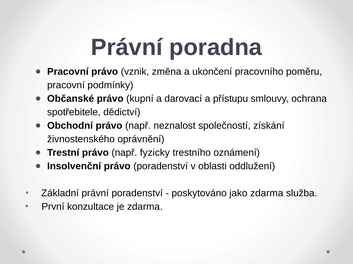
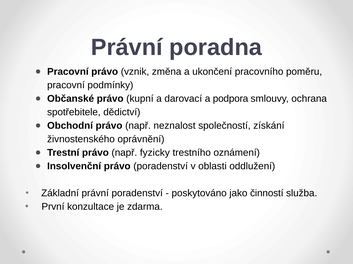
přístupu: přístupu -> podpora (231, 99)
jako zdarma: zdarma -> činností (267, 194)
